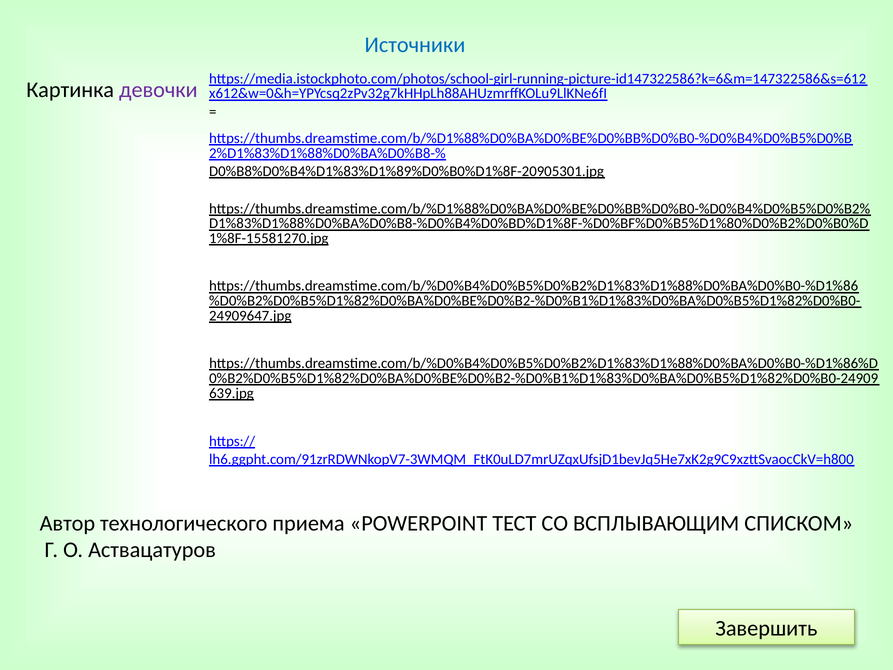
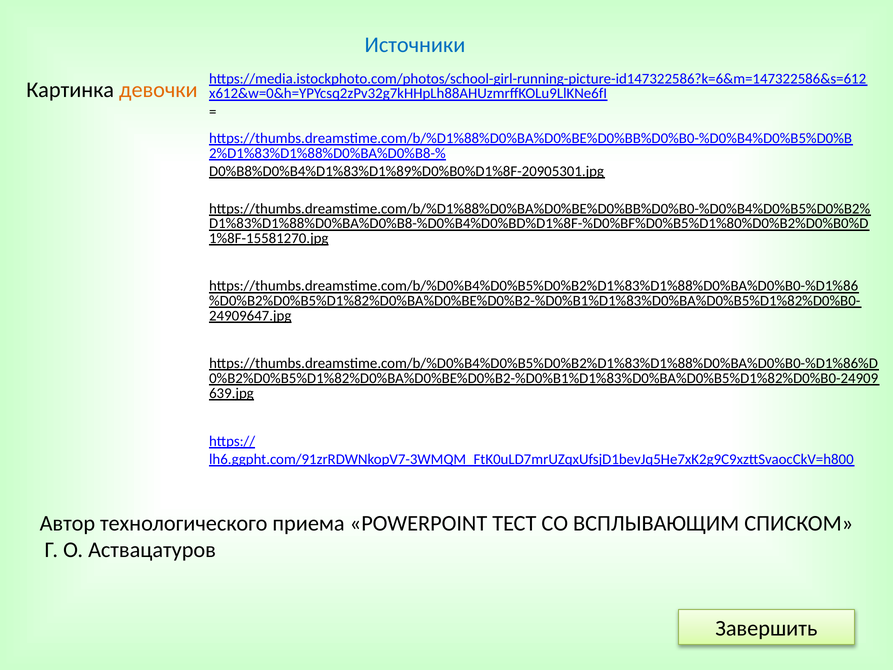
девочки colour: purple -> orange (158, 90)
